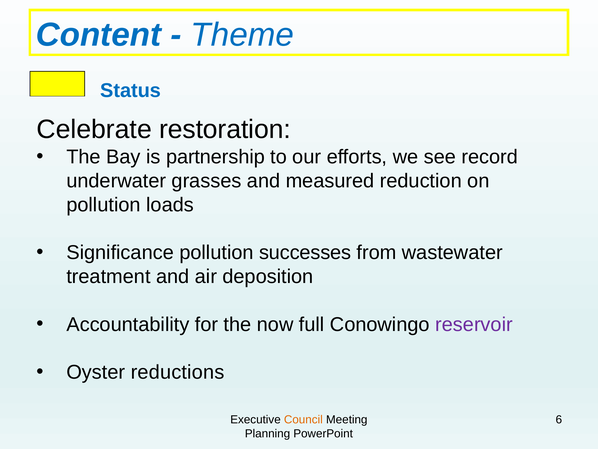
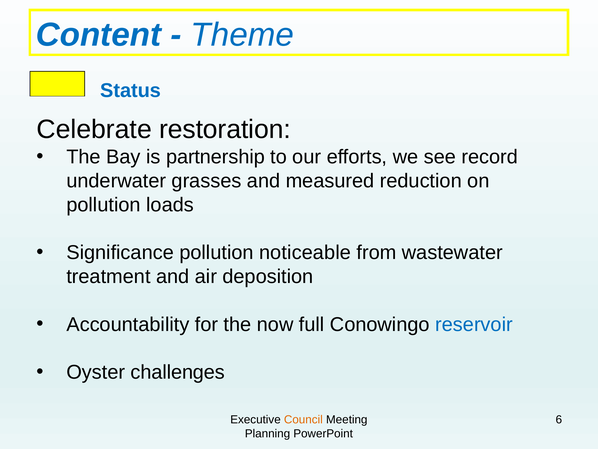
successes: successes -> noticeable (305, 252)
reservoir colour: purple -> blue (474, 324)
reductions: reductions -> challenges (178, 372)
